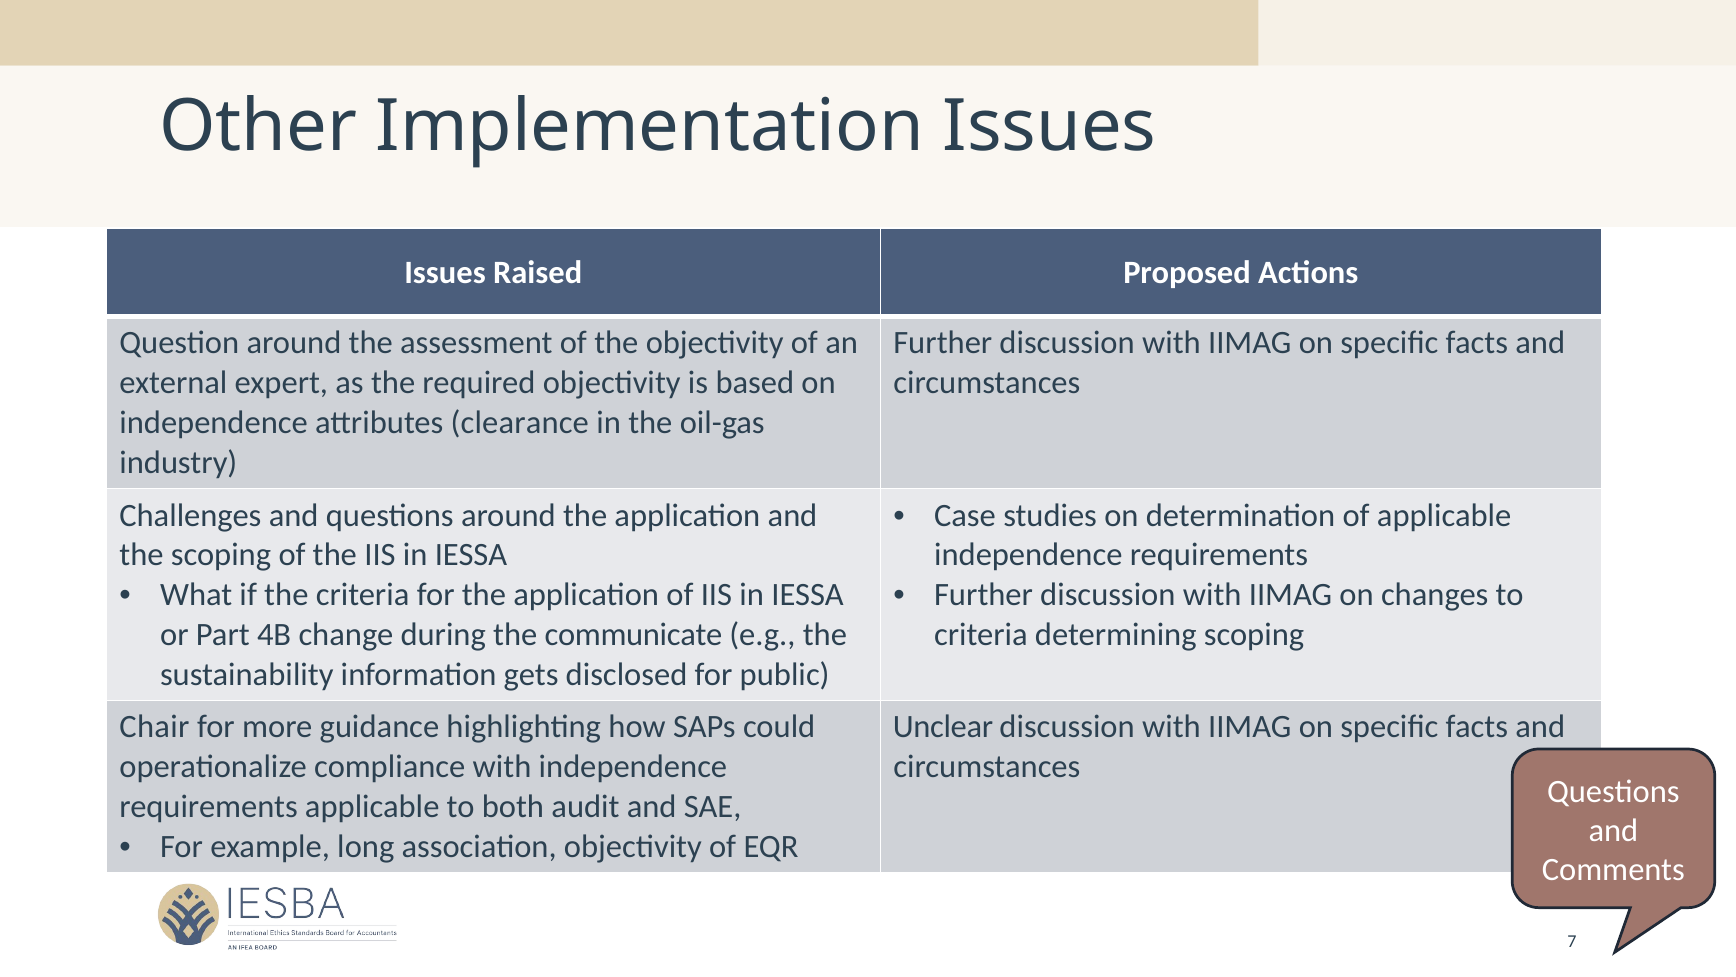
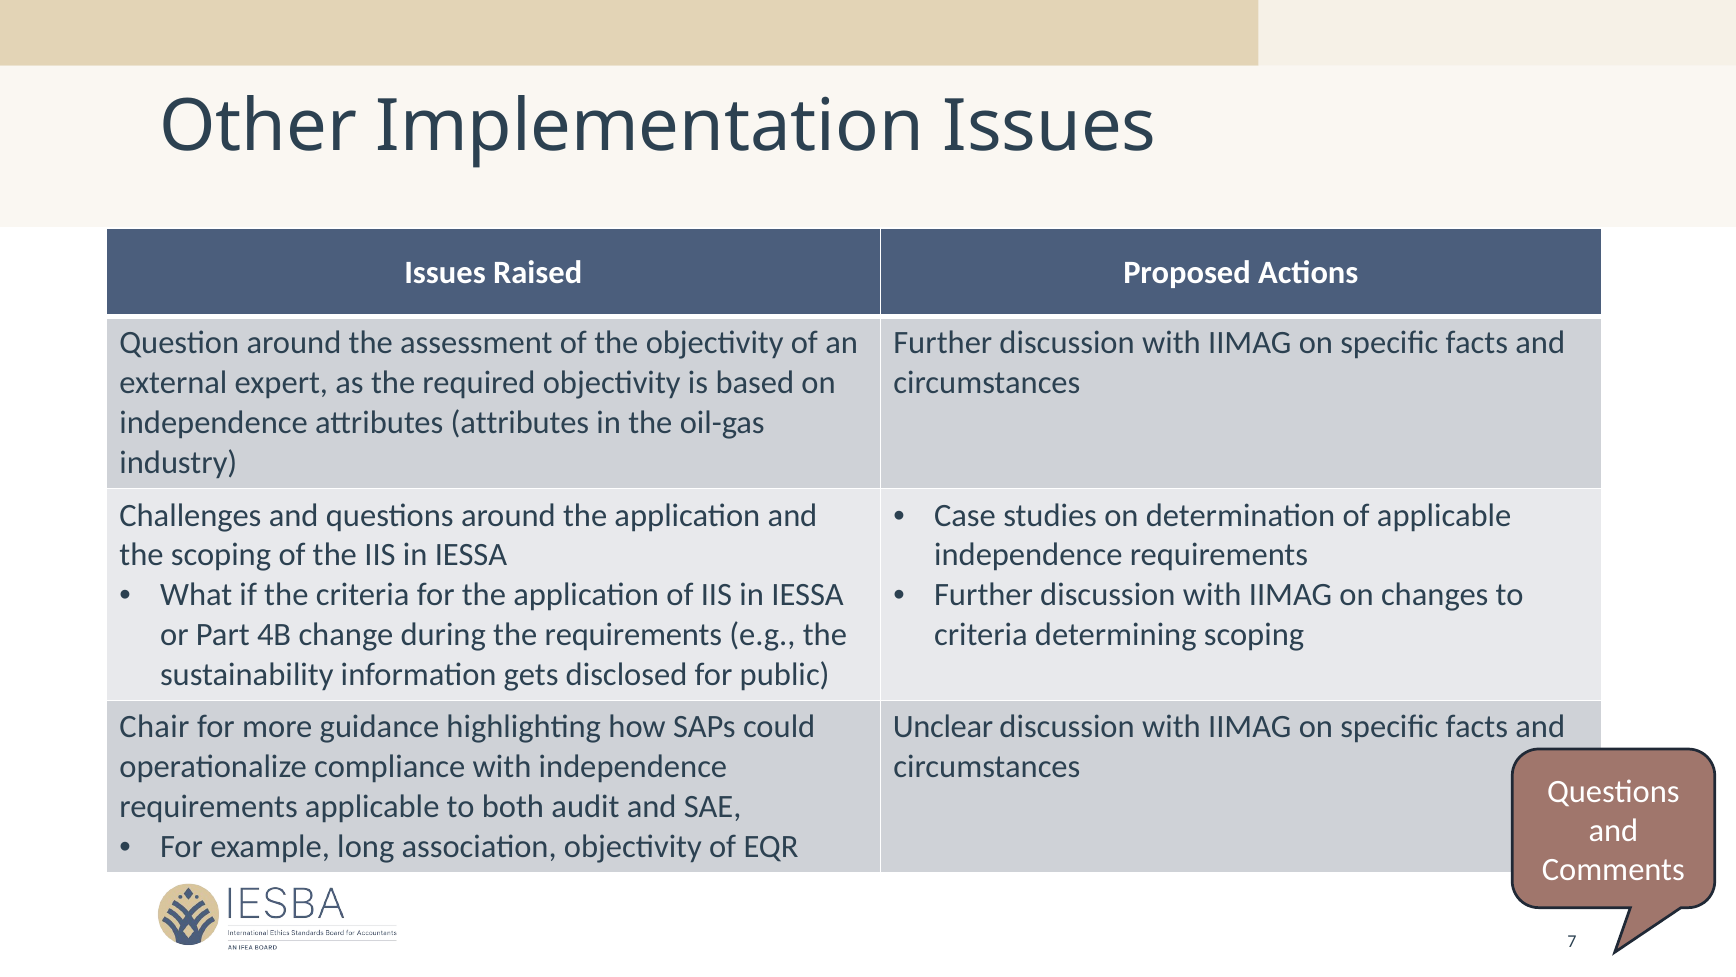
attributes clearance: clearance -> attributes (520, 423)
the communicate: communicate -> requirements (633, 634)
